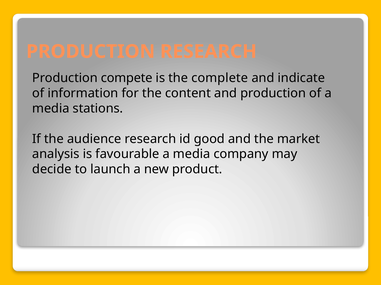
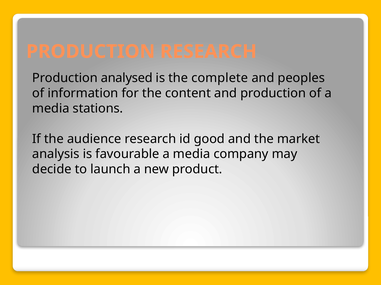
compete: compete -> analysed (127, 78)
indicate: indicate -> peoples (301, 78)
